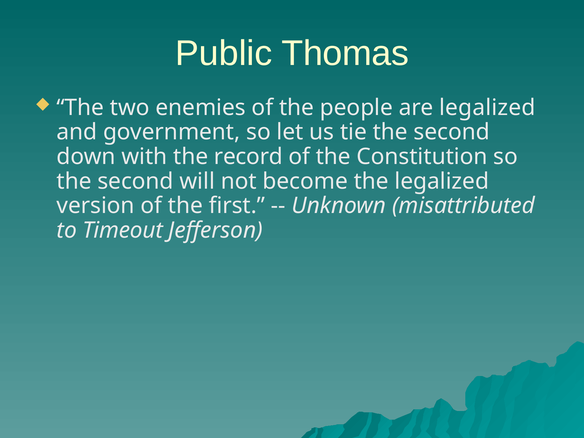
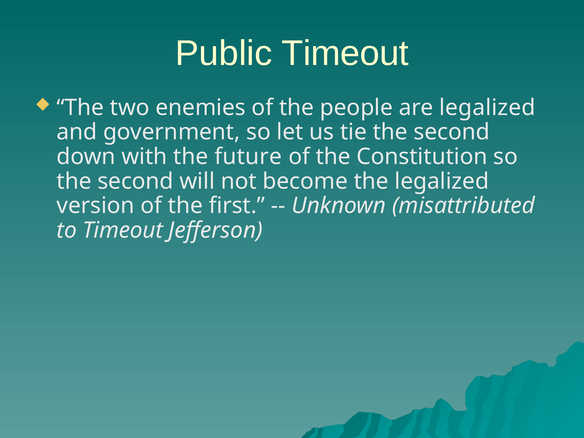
Public Thomas: Thomas -> Timeout (345, 53)
record: record -> future (248, 157)
